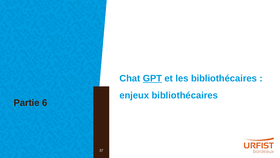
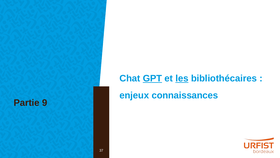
les underline: none -> present (182, 78)
enjeux bibliothécaires: bibliothécaires -> connaissances (185, 95)
6: 6 -> 9 (45, 103)
